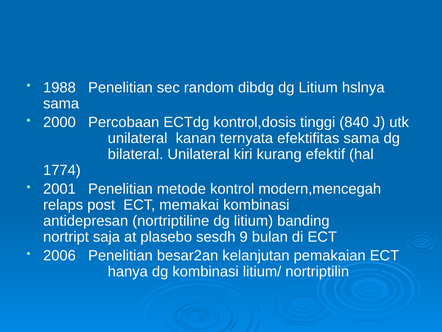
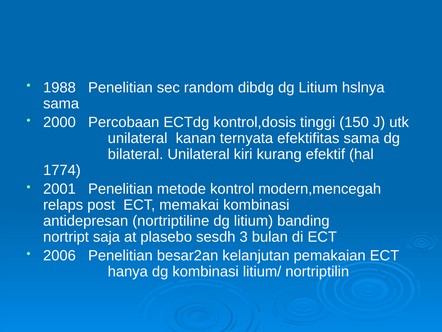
840: 840 -> 150 (354, 122)
9: 9 -> 3 (244, 236)
